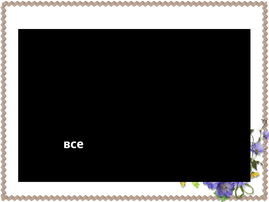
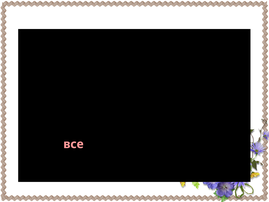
все colour: white -> pink (73, 144)
